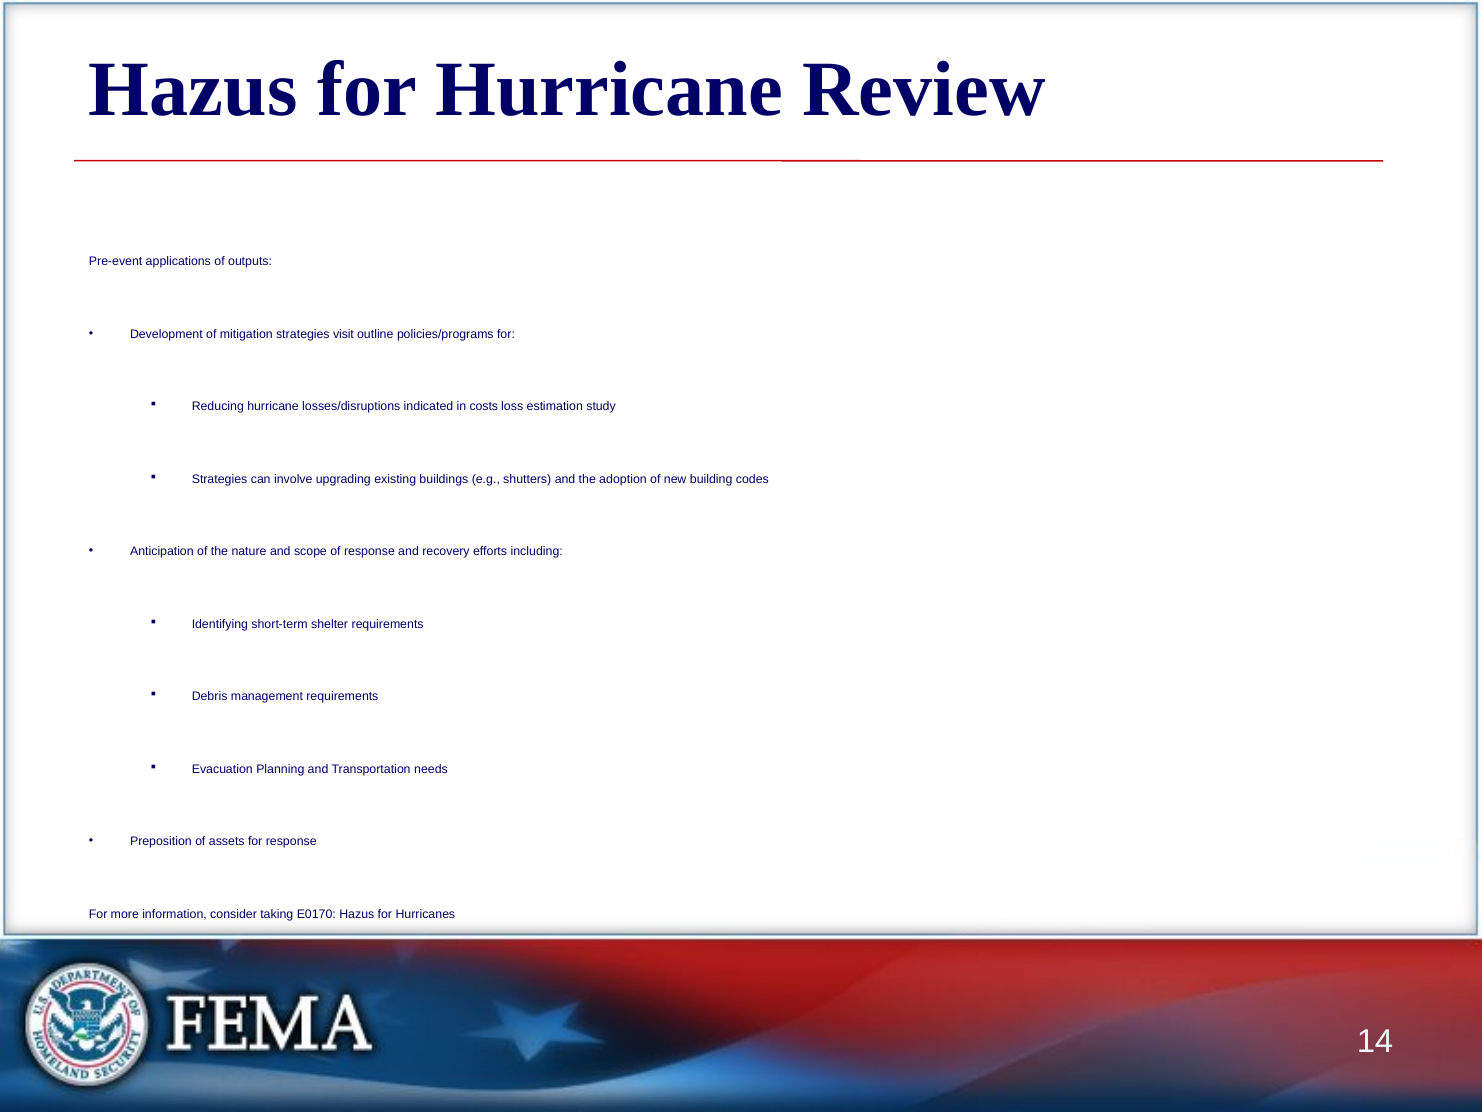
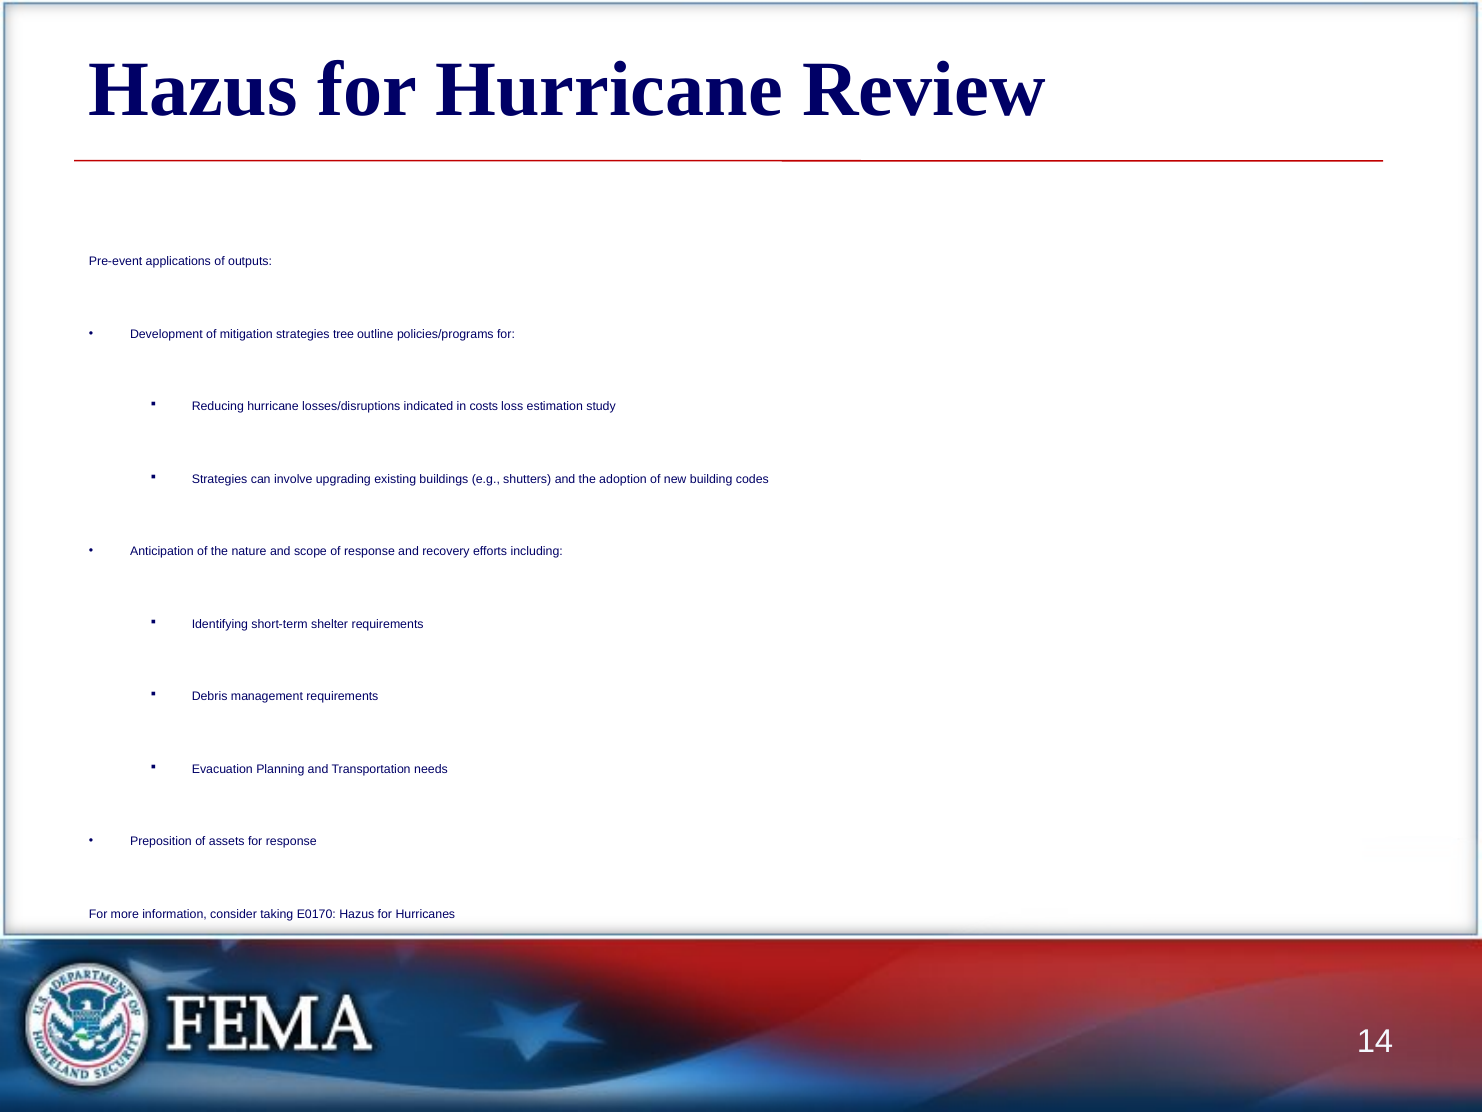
visit: visit -> tree (343, 334)
